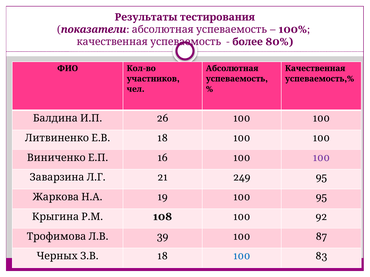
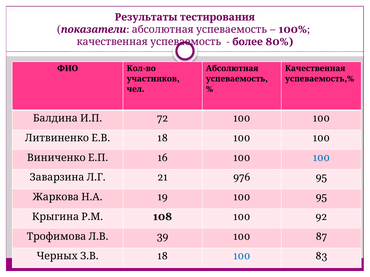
26: 26 -> 72 (163, 118)
100 colour: purple -> blue (321, 158)
249: 249 -> 976 (242, 178)
